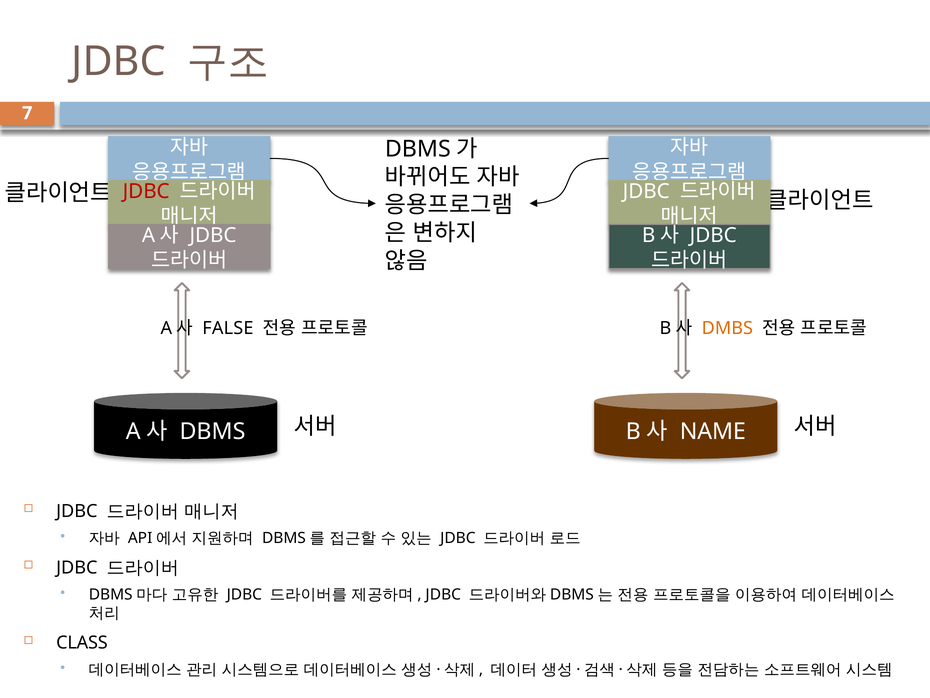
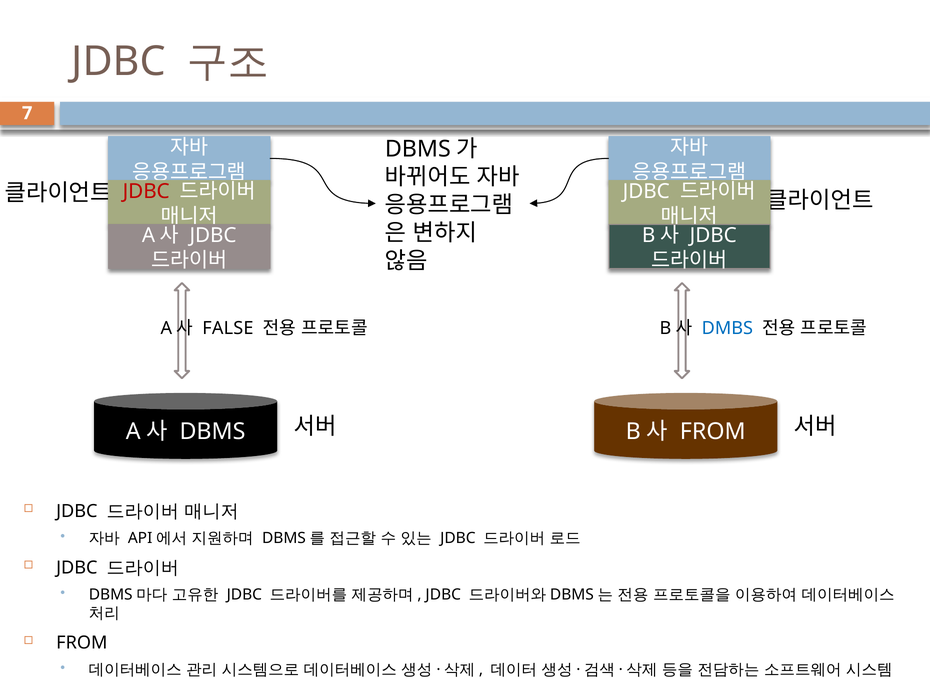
DMBS colour: orange -> blue (727, 328)
NAME: NAME -> FROM (713, 431)
CLASS: CLASS -> FROM (82, 642)
